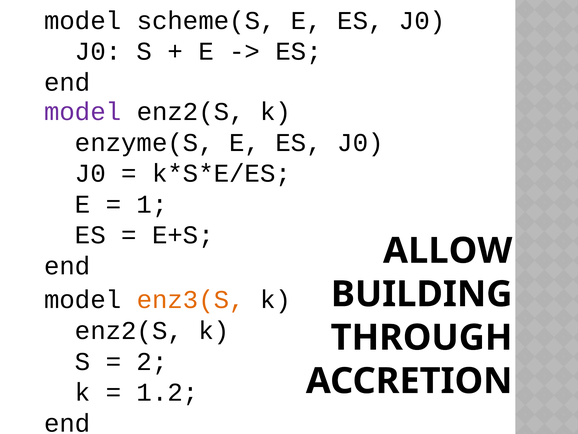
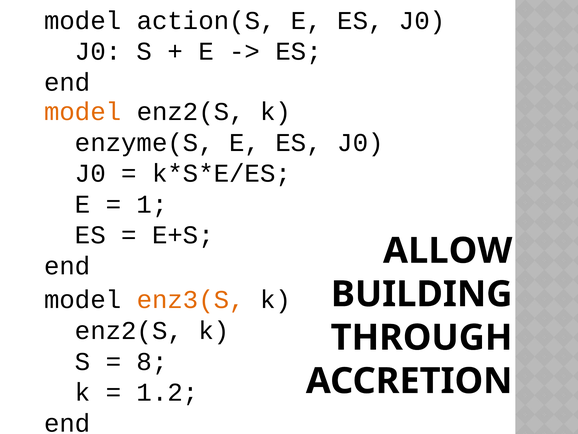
scheme(S: scheme(S -> action(S (206, 21)
model colour: purple -> orange (83, 112)
2: 2 -> 8 (152, 361)
